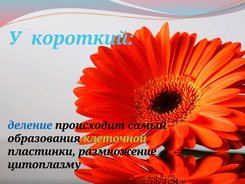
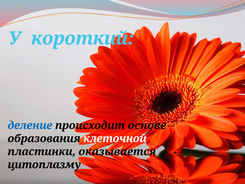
самый: самый -> основе (147, 125)
клеточной colour: light green -> white (115, 138)
размножение: размножение -> оказывается (117, 151)
